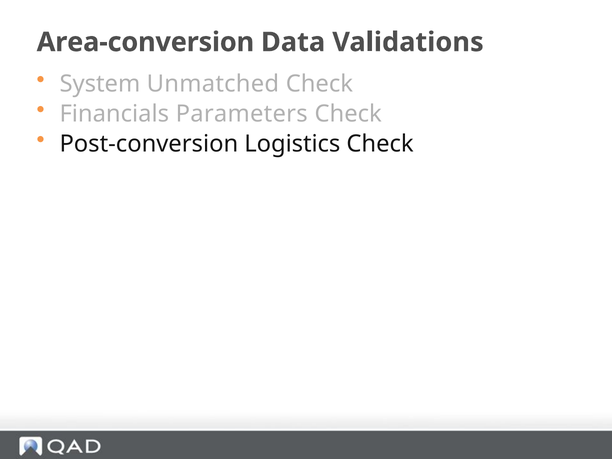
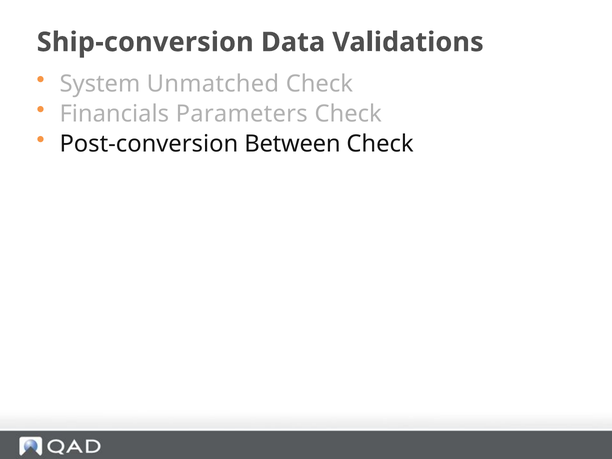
Area-conversion: Area-conversion -> Ship-conversion (145, 42)
Logistics: Logistics -> Between (292, 144)
